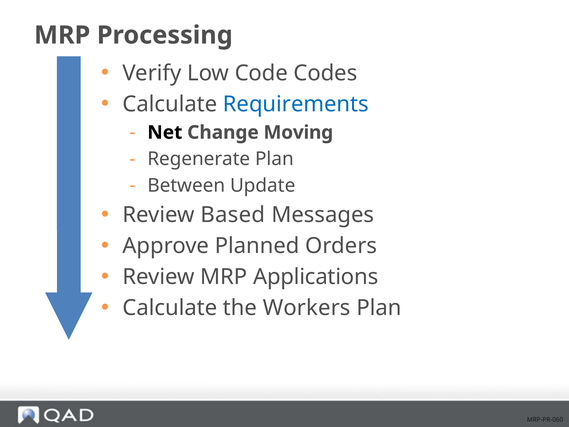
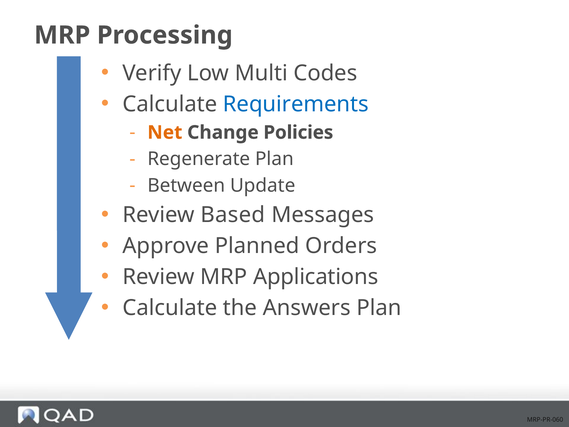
Code: Code -> Multi (261, 73)
Net colour: black -> orange (165, 132)
Moving: Moving -> Policies (298, 132)
Workers: Workers -> Answers (307, 308)
